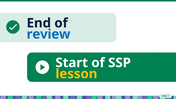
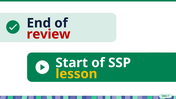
review colour: blue -> red (49, 34)
